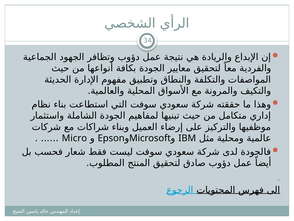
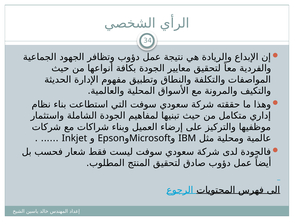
Micro: Micro -> Inkjet (74, 138)
